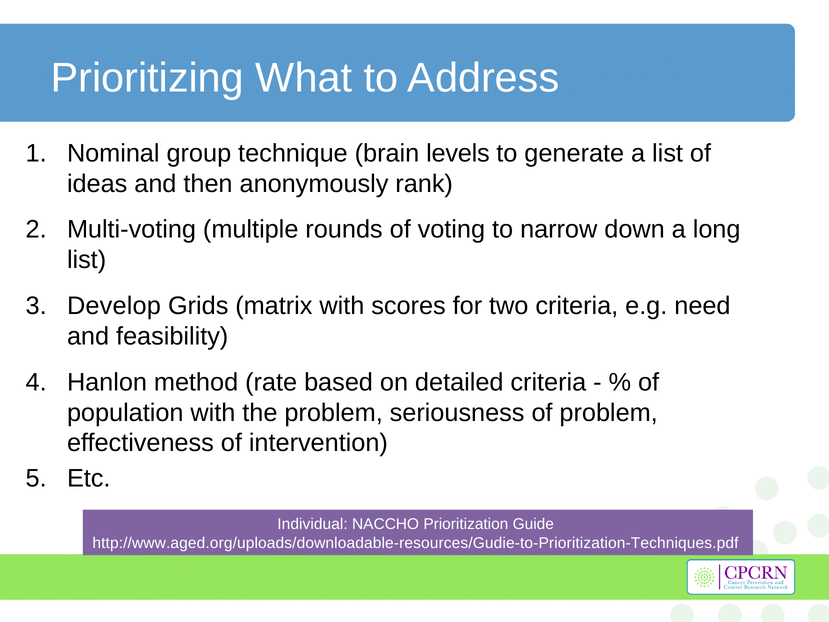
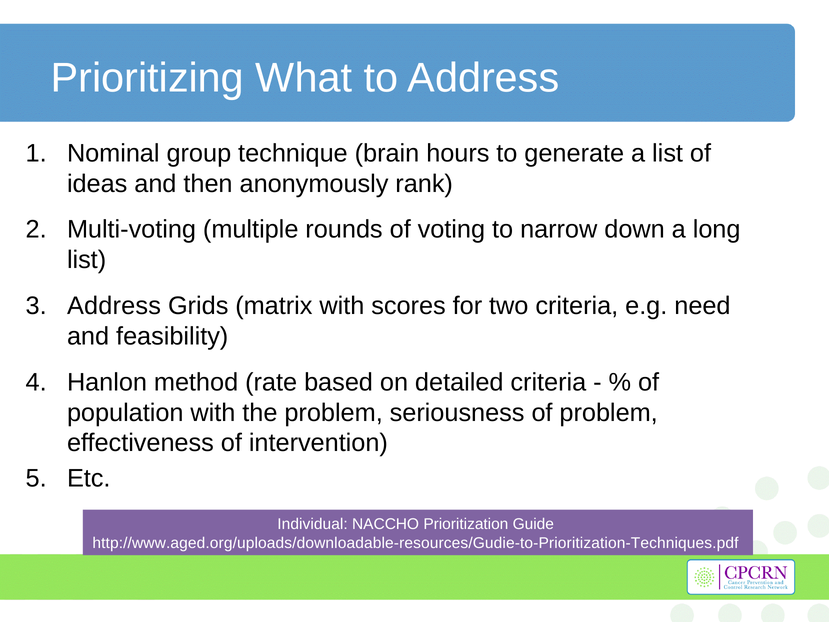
levels: levels -> hours (458, 153)
Develop: Develop -> Address (114, 306)
